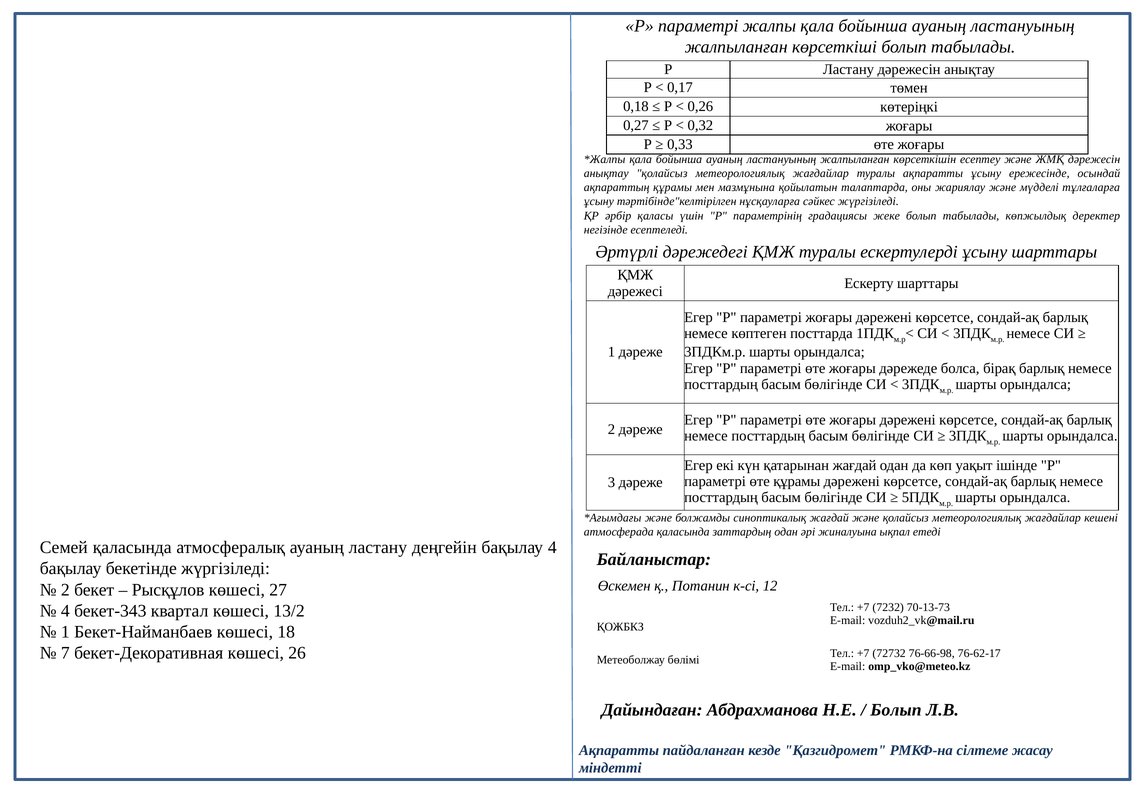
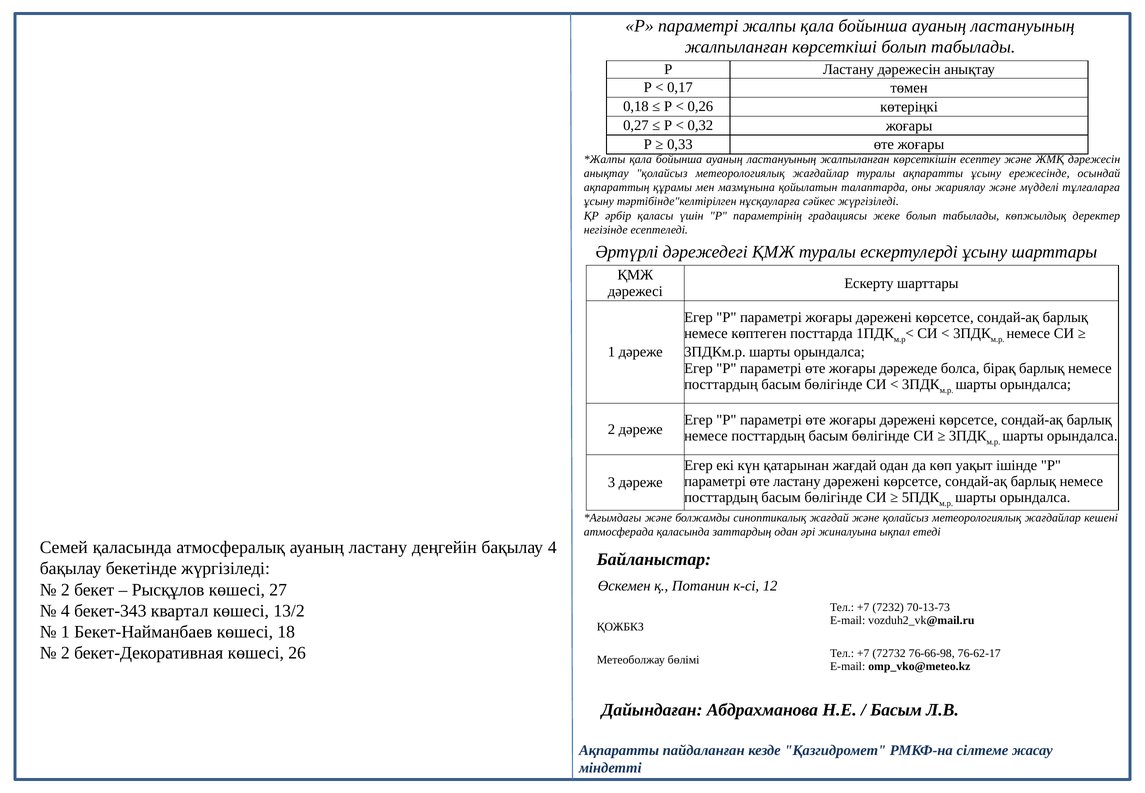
өте құрамы: құрамы -> ластану (797, 481)
7: 7 -> 2 (65, 653)
Болып: Болып -> Басым (896, 709)
